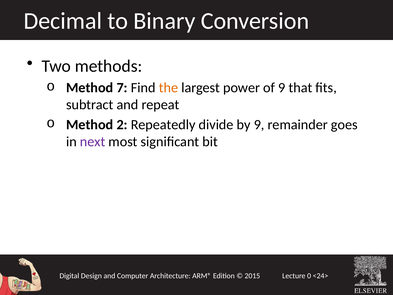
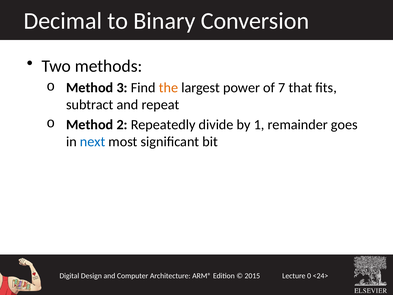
7: 7 -> 3 (122, 88)
of 9: 9 -> 7 (282, 88)
by 9: 9 -> 1 (259, 125)
next colour: purple -> blue (93, 142)
